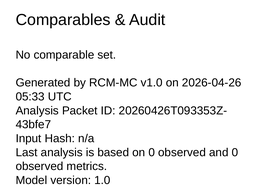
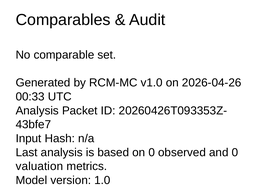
05:33: 05:33 -> 00:33 (30, 97)
observed: observed -> valuation (39, 166)
